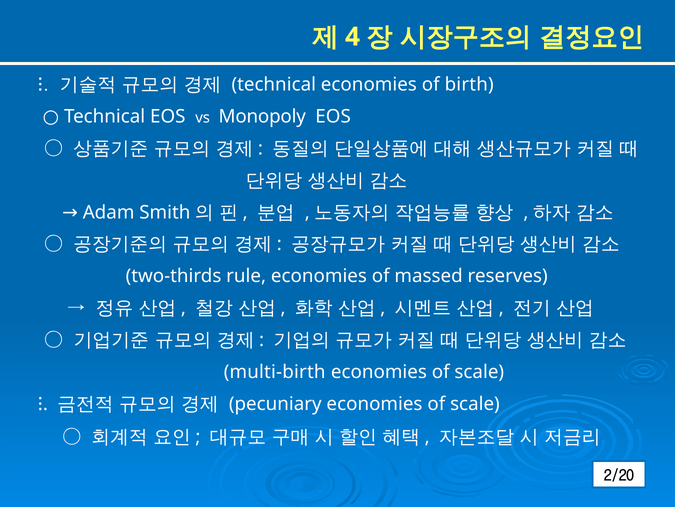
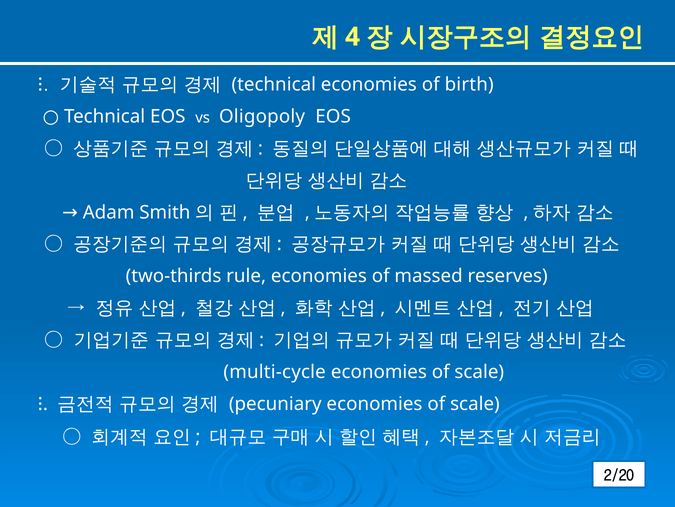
Monopoly: Monopoly -> Oligopoly (262, 116)
multi-birth: multi-birth -> multi-cycle (275, 371)
